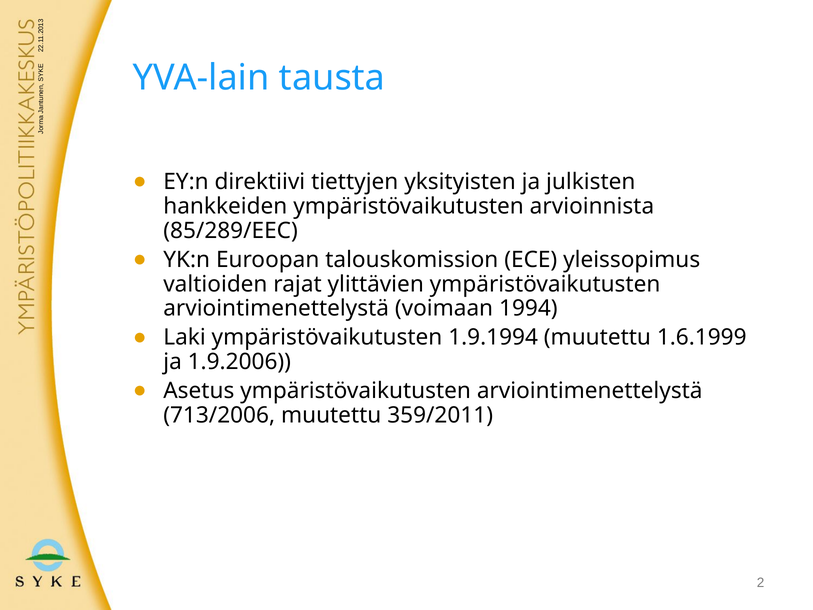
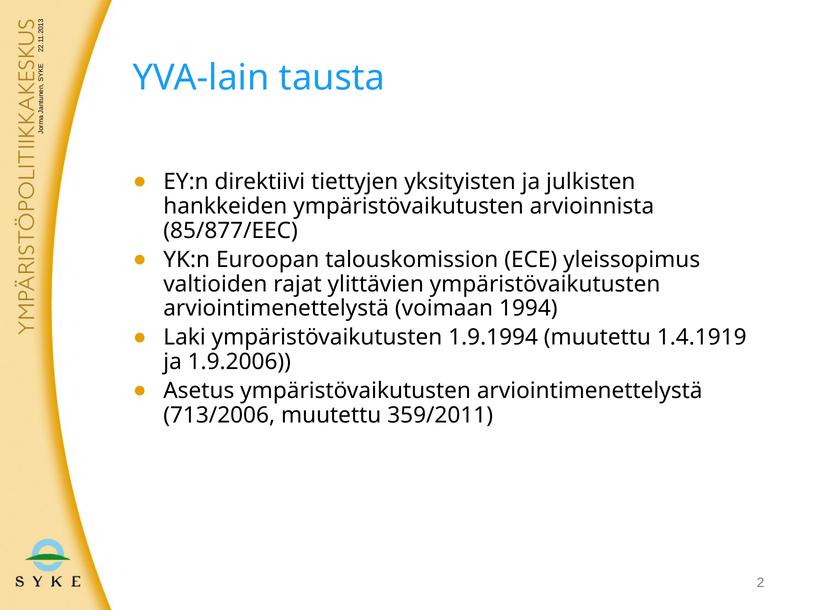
85/289/EEC: 85/289/EEC -> 85/877/EEC (231, 231)
1.6.1999: 1.6.1999 -> 1.4.1919 (702, 337)
